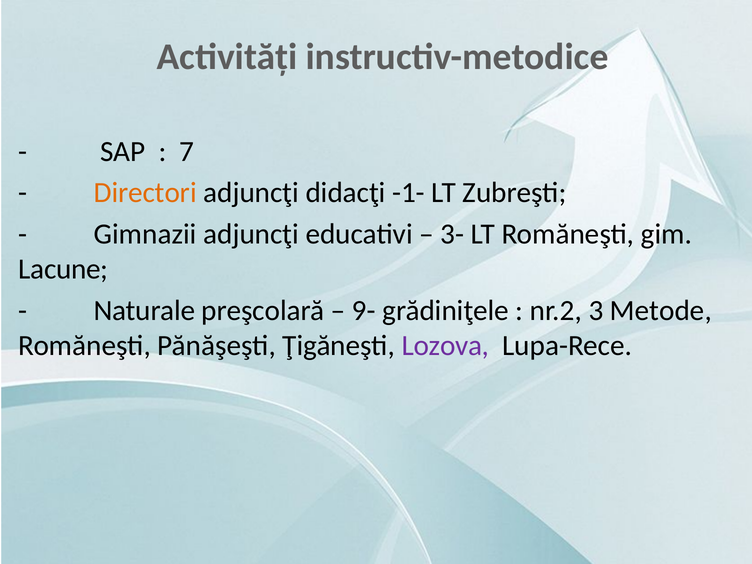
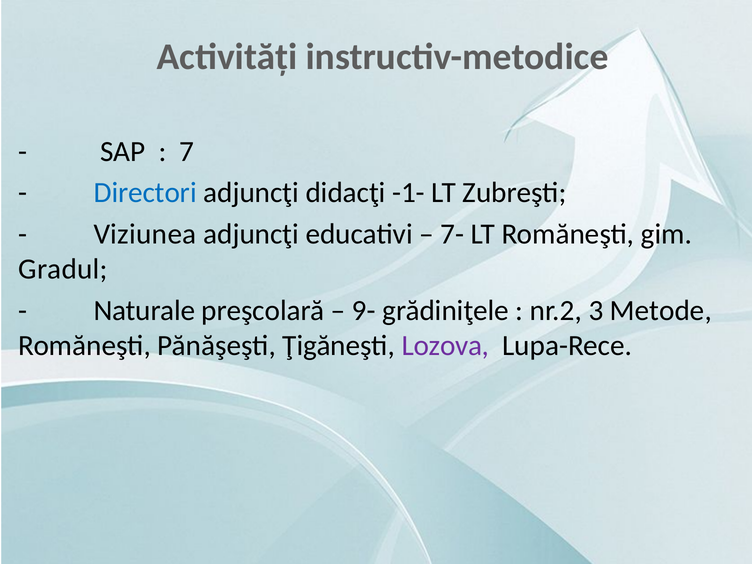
Directori colour: orange -> blue (145, 193)
Gimnazii: Gimnazii -> Viziunea (145, 234)
3-: 3- -> 7- (452, 234)
Lacune: Lacune -> Gradul (63, 269)
